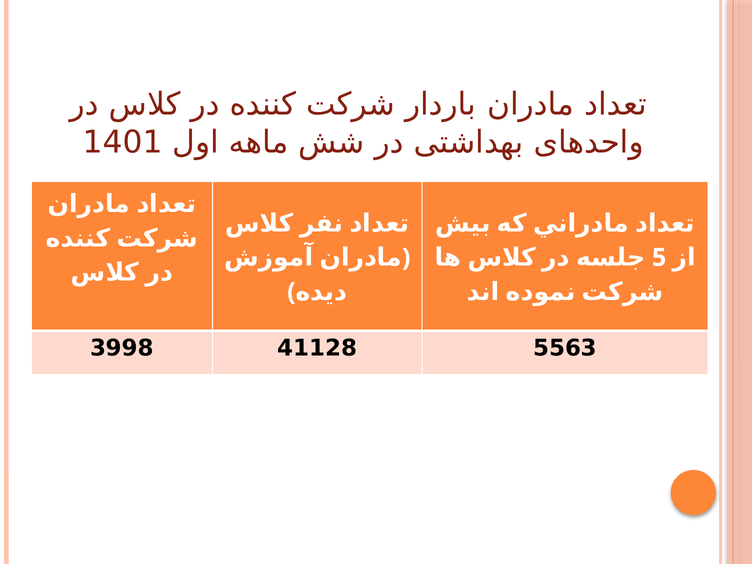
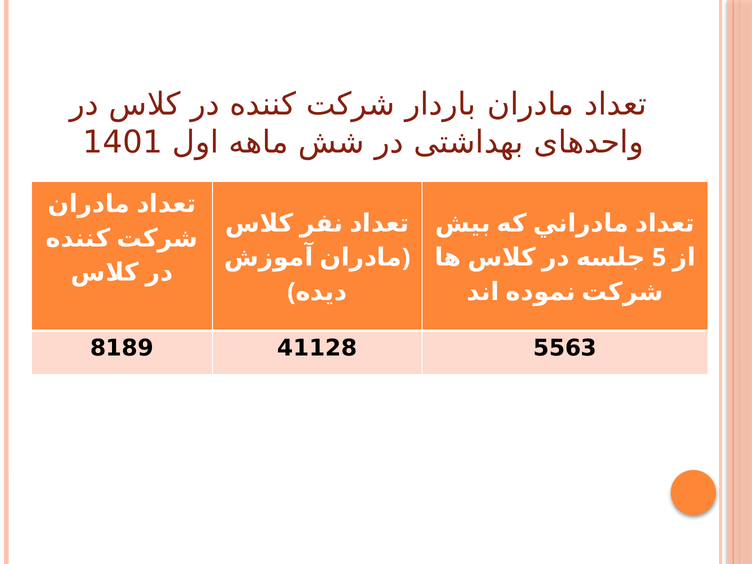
3998: 3998 -> 8189 (122, 348)
